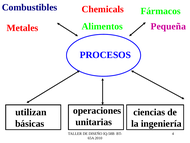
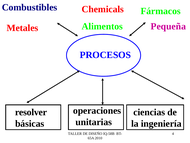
utilizan: utilizan -> resolver (31, 112)
